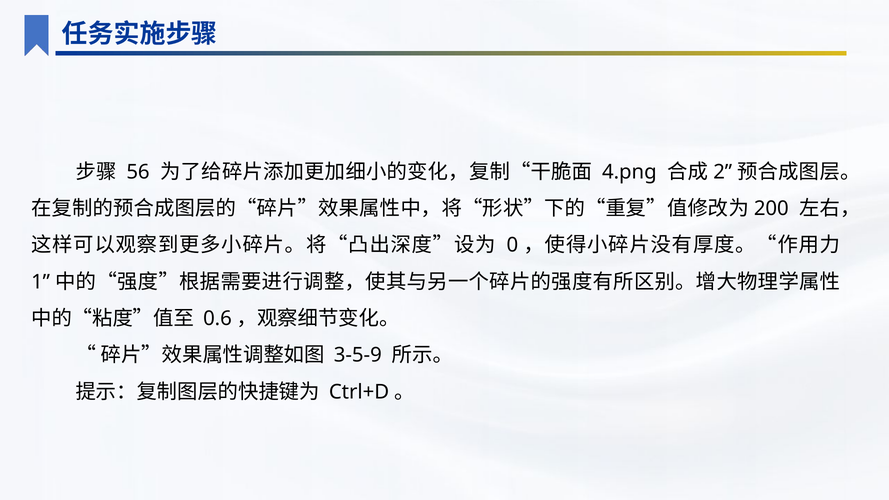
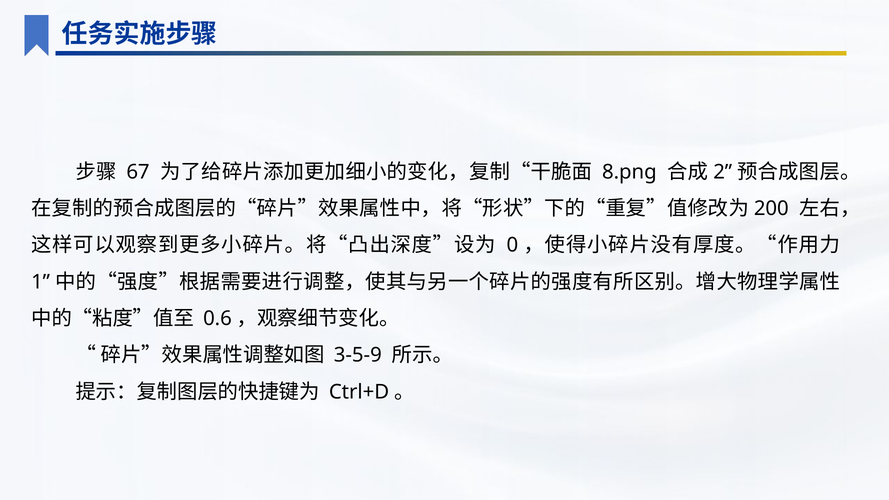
56: 56 -> 67 (138, 172)
4.png: 4.png -> 8.png (629, 172)
